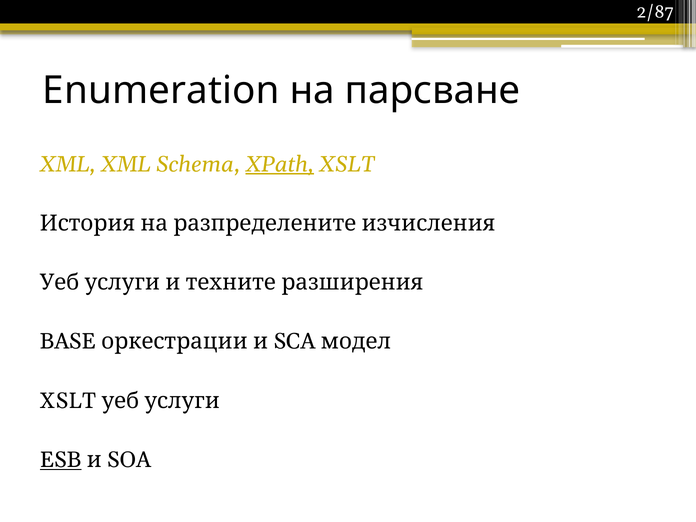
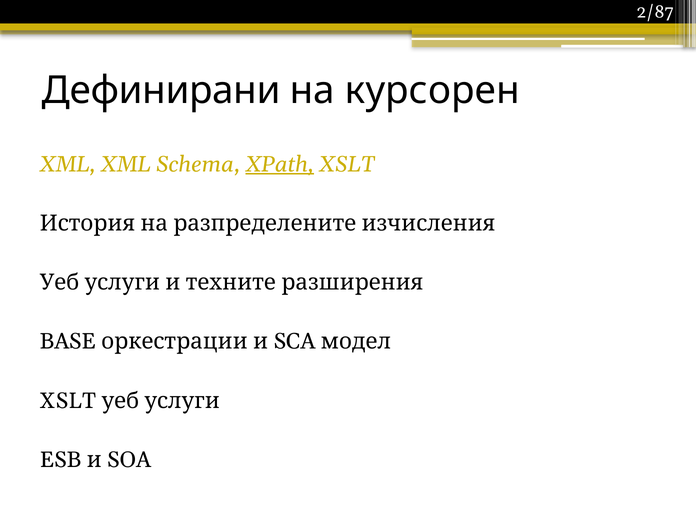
Enumeration: Enumeration -> Дефинирани (161, 91)
парсване: парсване -> курсорен (432, 91)
ESB underline: present -> none (61, 460)
